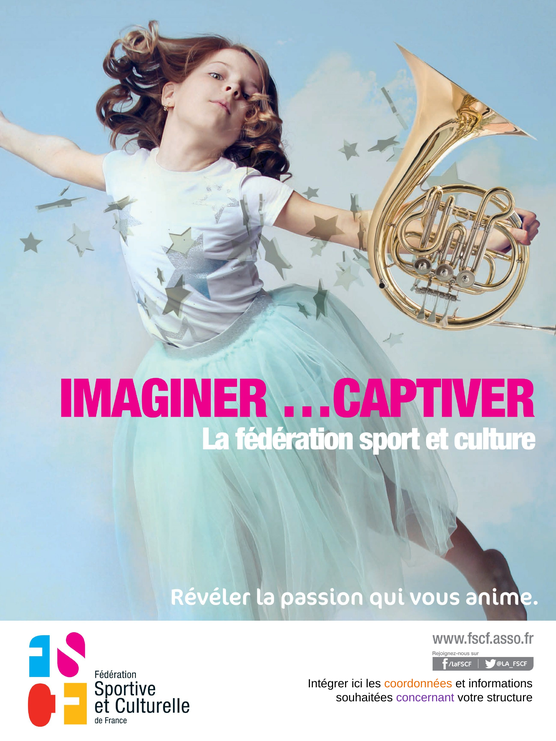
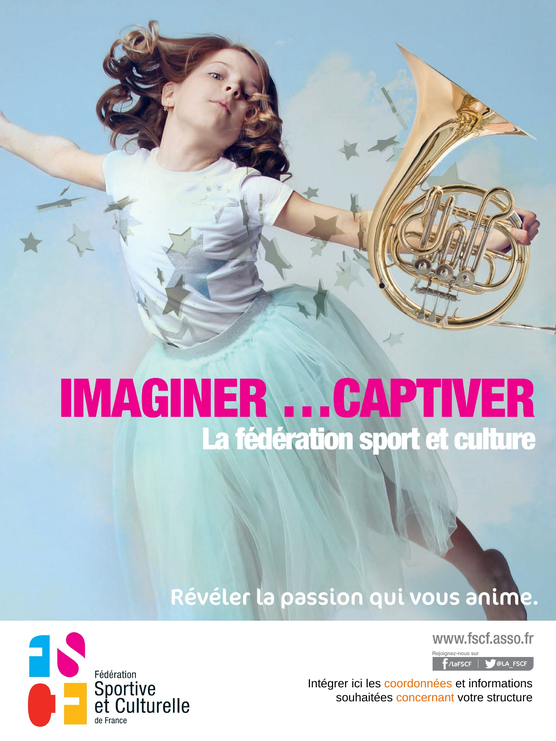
concernant colour: purple -> orange (425, 698)
